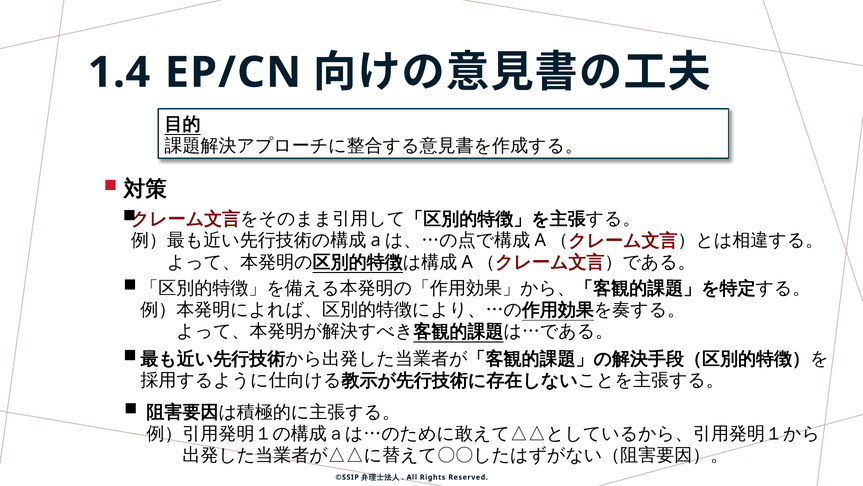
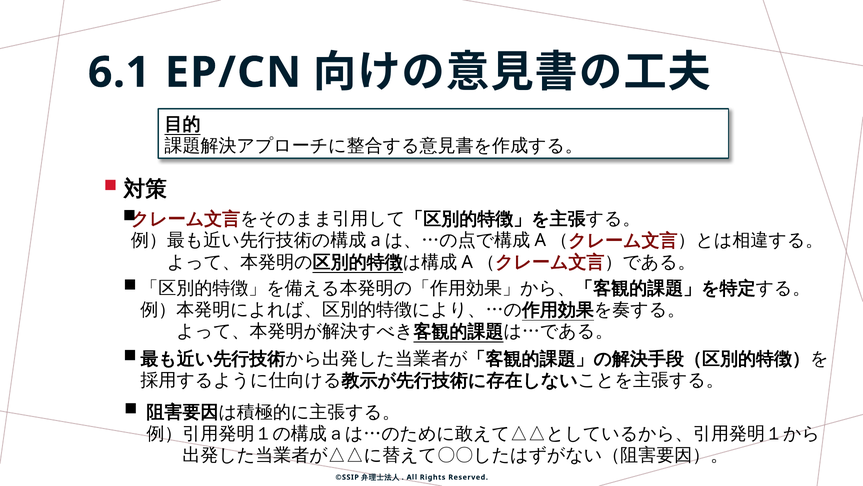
1.4: 1.4 -> 6.1 (119, 72)
